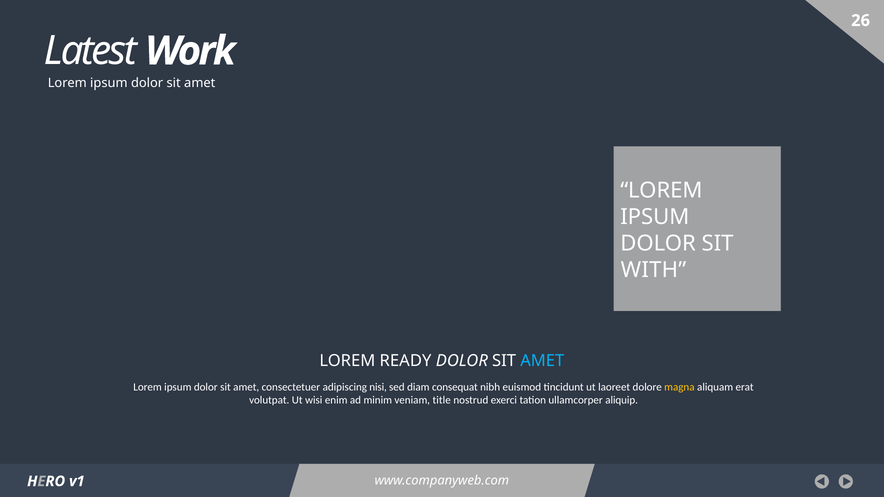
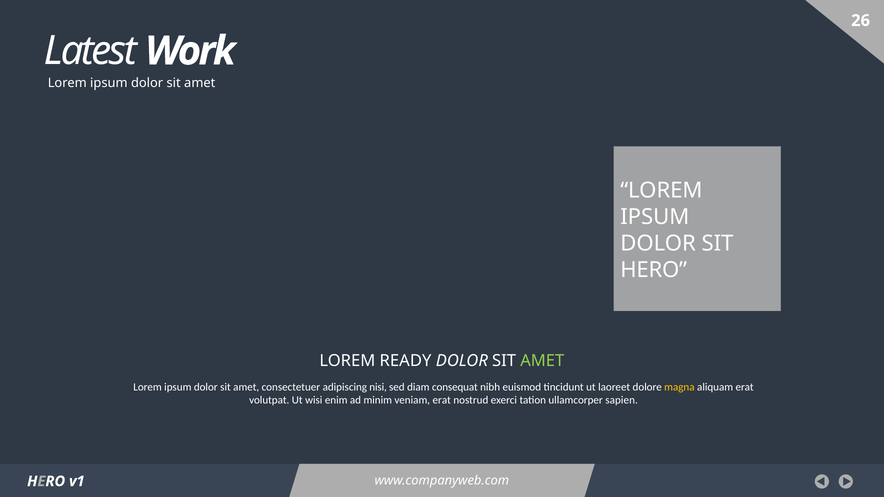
WITH: WITH -> HERO (654, 270)
AMET colour: light blue -> light green (542, 361)
veniam title: title -> erat (442, 400)
aliquip: aliquip -> sapien (622, 400)
